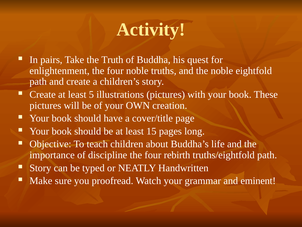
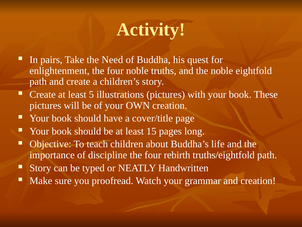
Truth: Truth -> Need (112, 60)
and eminent: eminent -> creation (258, 180)
